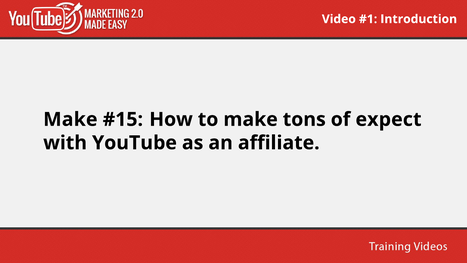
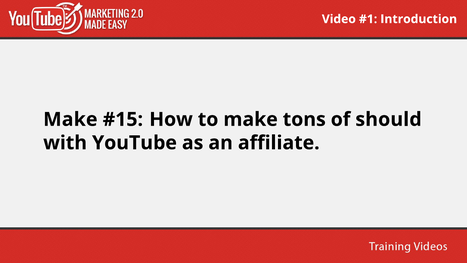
expect: expect -> should (389, 119)
